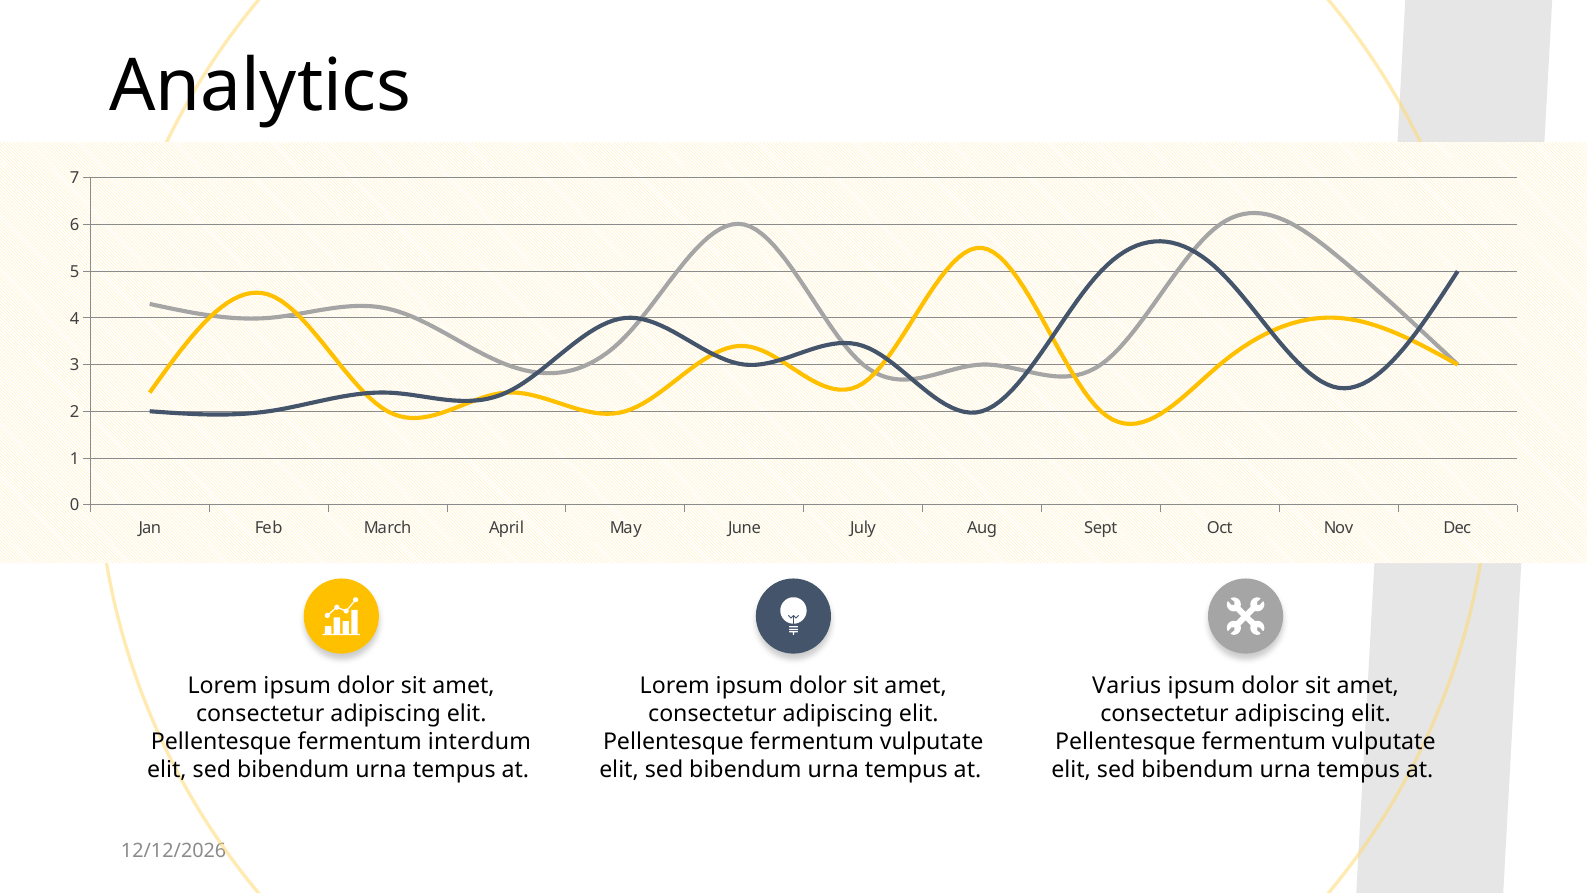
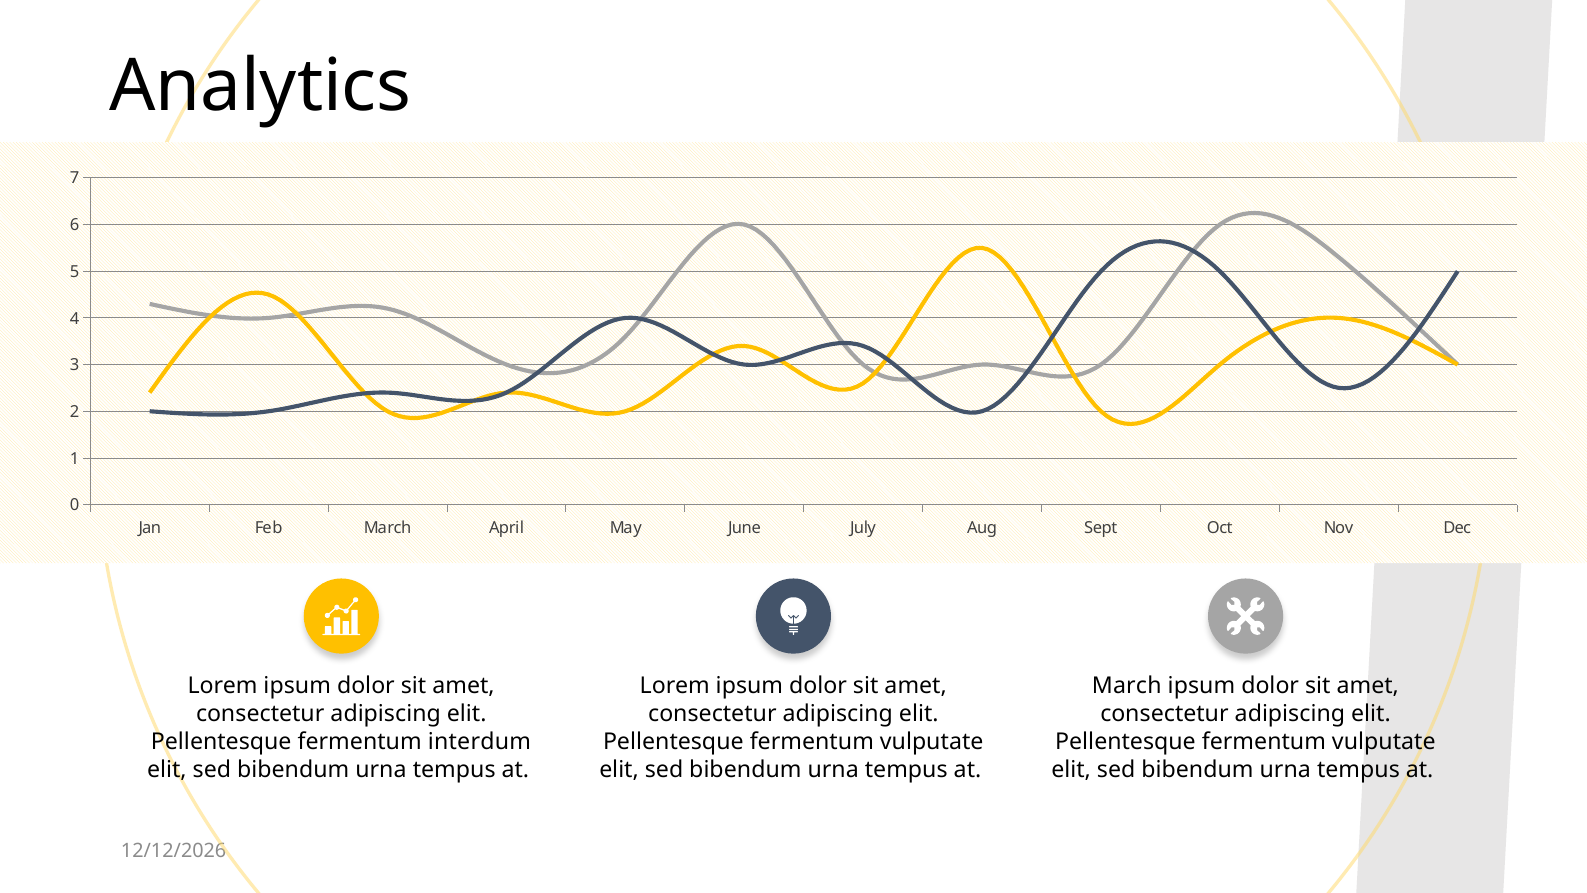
Varius: Varius -> March (1127, 686)
